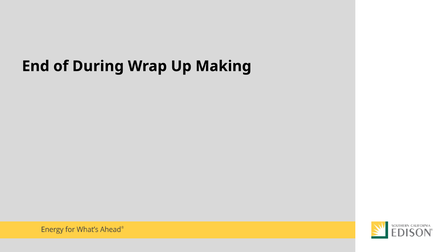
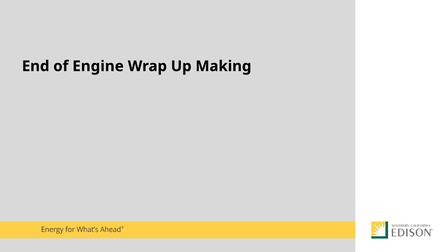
During: During -> Engine (98, 66)
